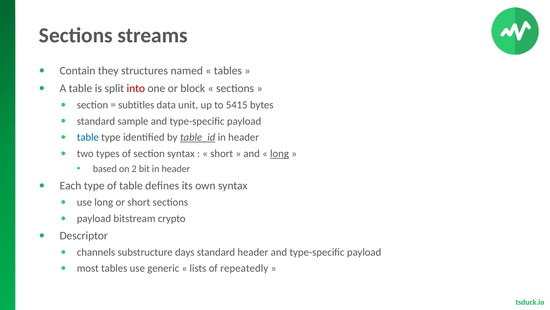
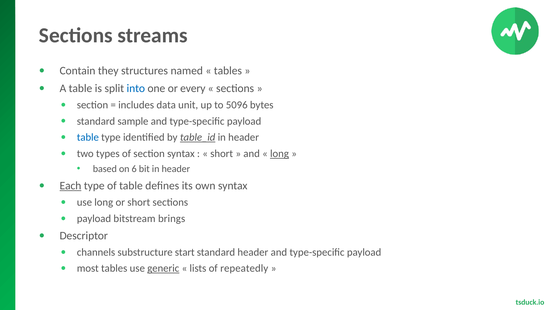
into colour: red -> blue (136, 88)
block: block -> every (193, 88)
subtitles: subtitles -> includes (136, 105)
5415: 5415 -> 5096 (237, 105)
2: 2 -> 6 (134, 169)
Each underline: none -> present (70, 185)
crypto: crypto -> brings (172, 218)
days: days -> start (185, 252)
generic underline: none -> present (163, 268)
